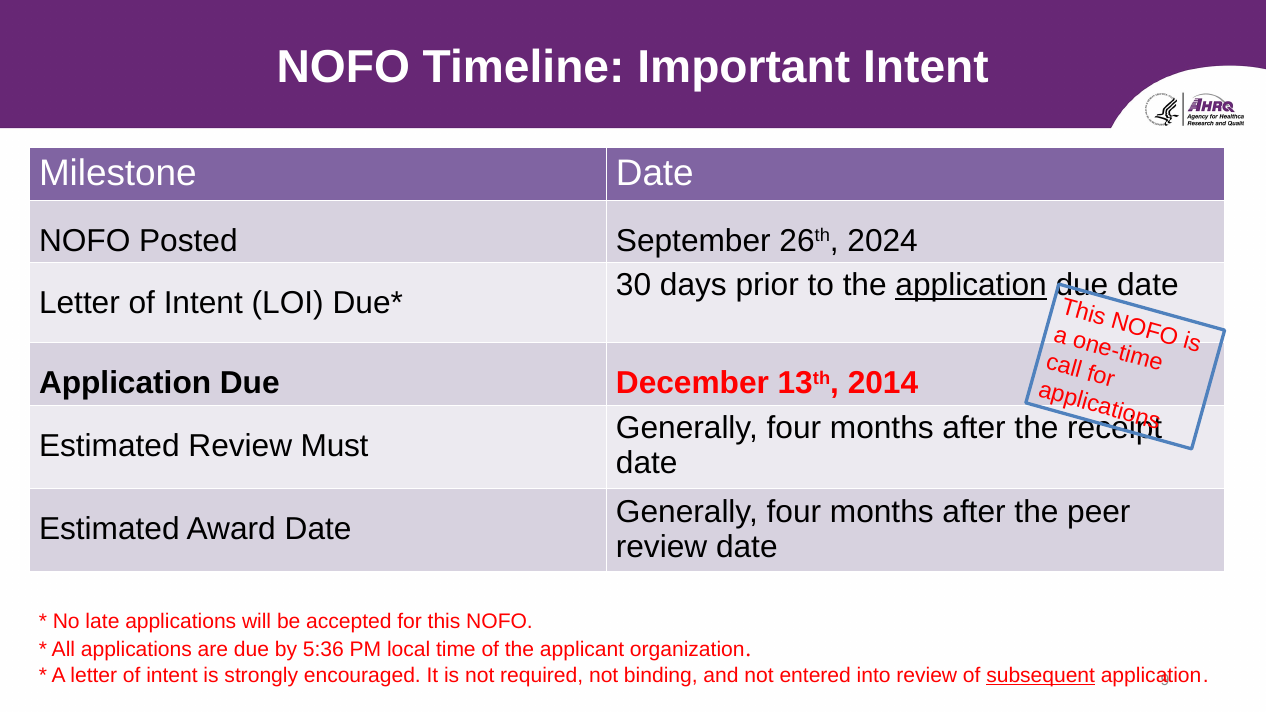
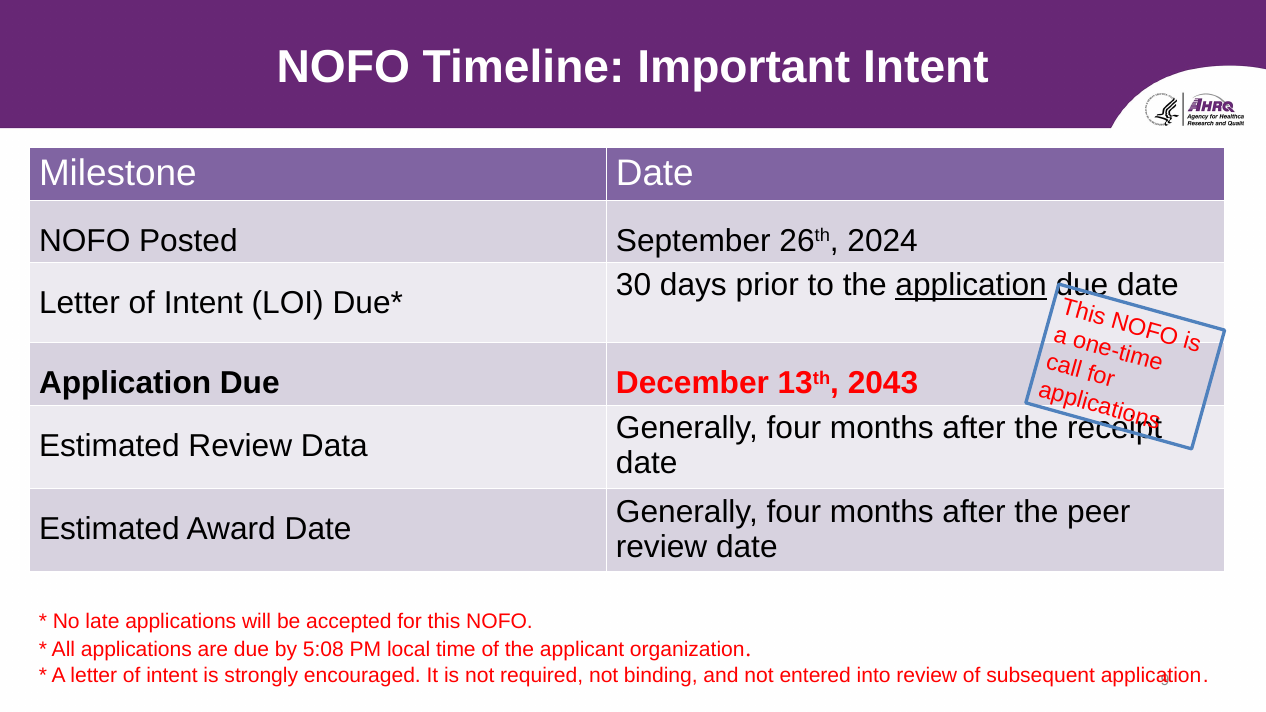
2014: 2014 -> 2043 (883, 383)
Must: Must -> Data (334, 446)
5:36: 5:36 -> 5:08 (323, 649)
subsequent underline: present -> none (1041, 675)
